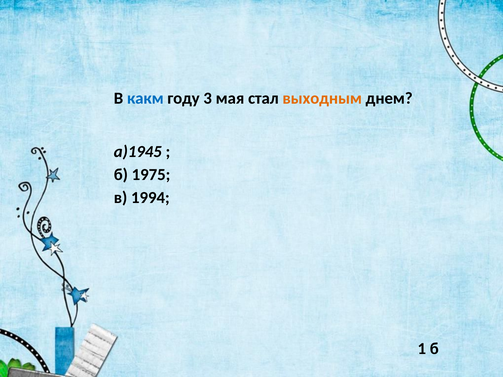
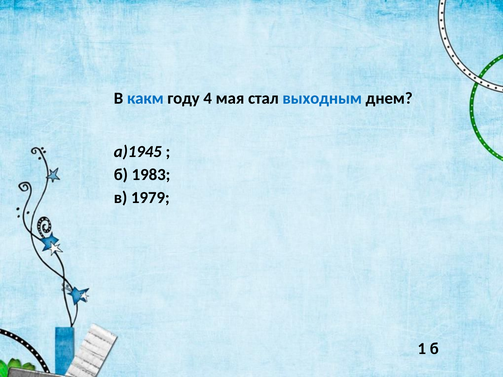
3: 3 -> 4 (208, 98)
выходным colour: orange -> blue (322, 98)
1975: 1975 -> 1983 (151, 175)
1994: 1994 -> 1979 (150, 198)
